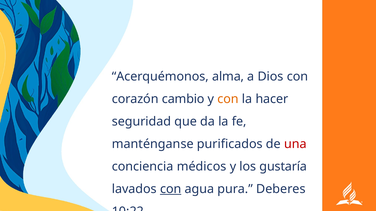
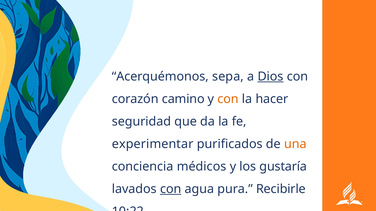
alma: alma -> sepa (228, 77)
Dios underline: none -> present (271, 77)
cambio: cambio -> camino (183, 99)
manténganse: manténganse -> experimentar (153, 144)
una colour: red -> orange (295, 144)
Deberes: Deberes -> Recibirle (281, 189)
